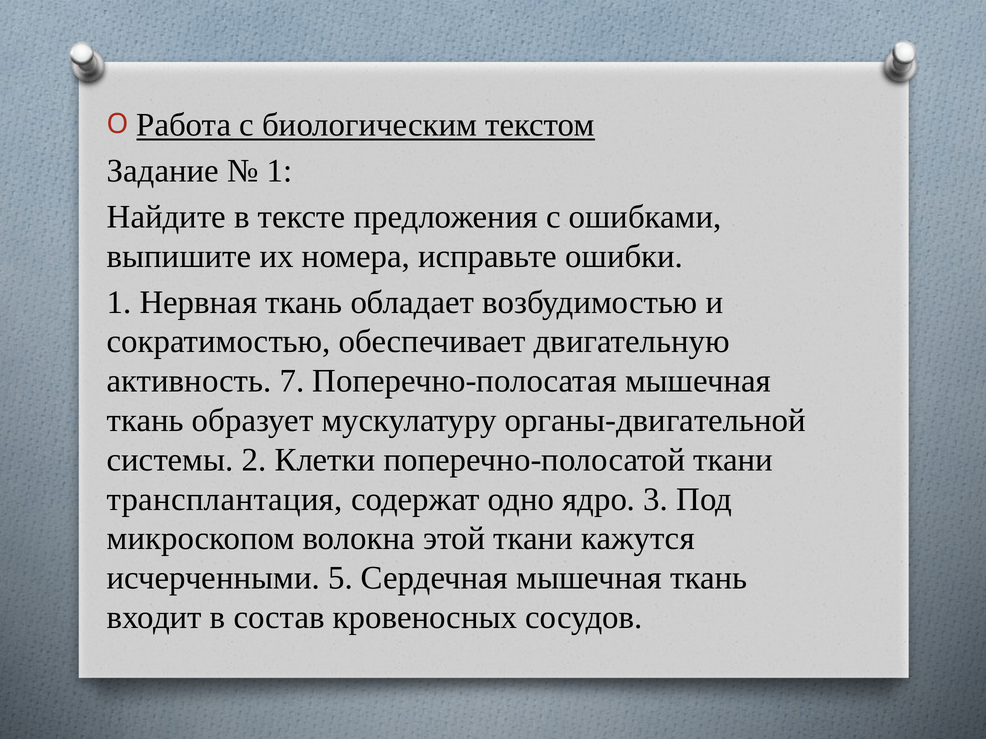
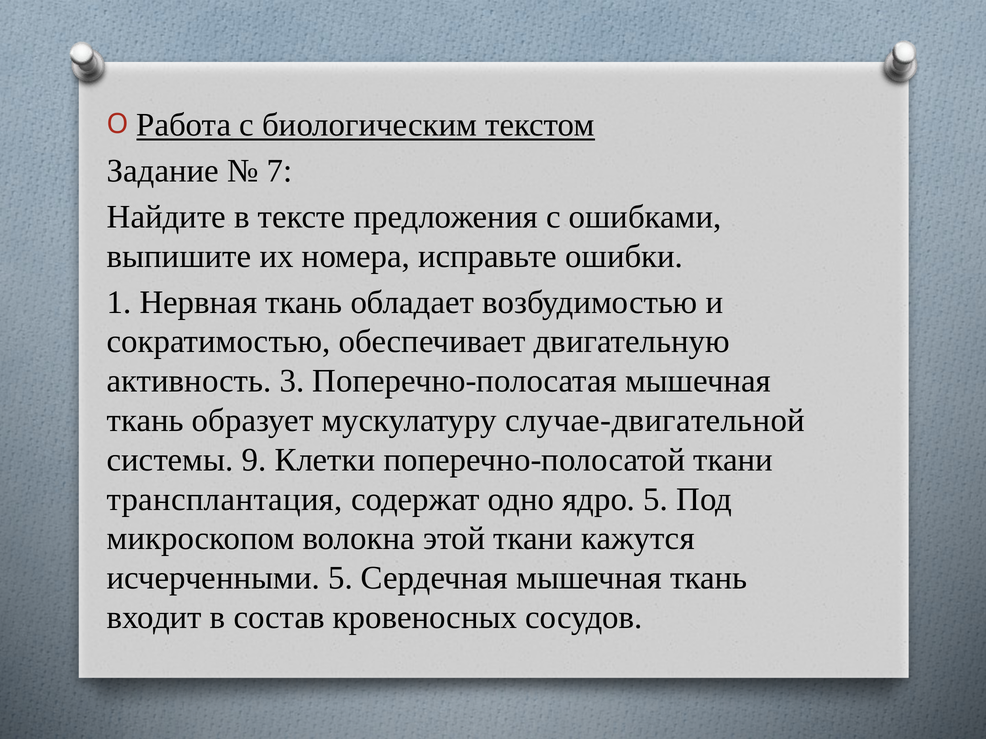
1: 1 -> 7 (279, 171)
7: 7 -> 3 (292, 381)
органы-двигательной: органы-двигательной -> случае-двигательной (655, 421)
2: 2 -> 9 (254, 460)
ядро 3: 3 -> 5 (656, 500)
